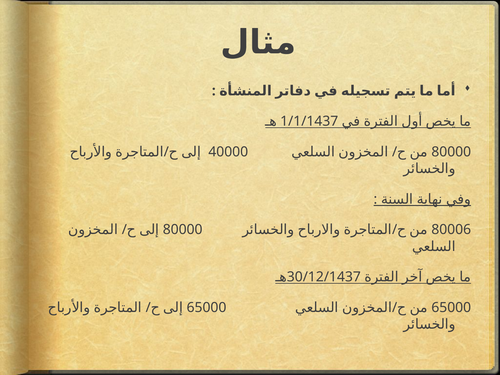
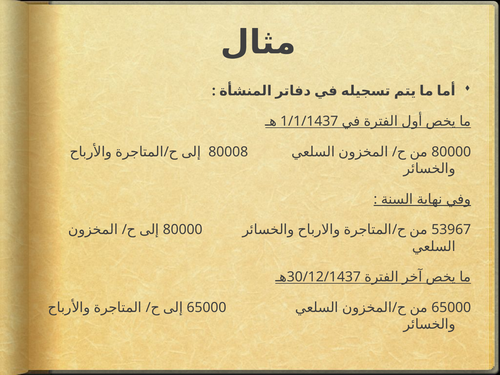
40000: 40000 -> 80008 (228, 152)
80006: 80006 -> 53967 (451, 230)
